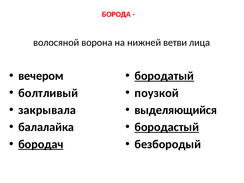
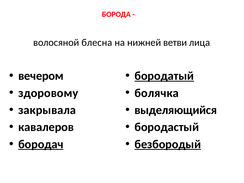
ворона: ворона -> блесна (97, 43)
болтливый: болтливый -> здоровому (48, 93)
поузкой: поузкой -> болячка (157, 93)
балалайка: балалайка -> кавалеров (46, 127)
бородастый underline: present -> none (167, 127)
безбородый underline: none -> present (168, 144)
